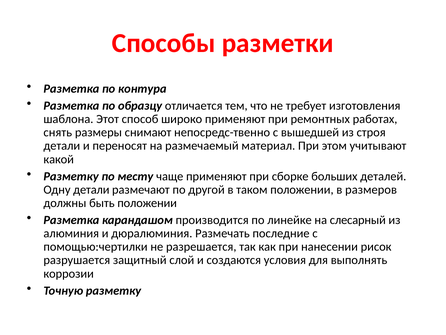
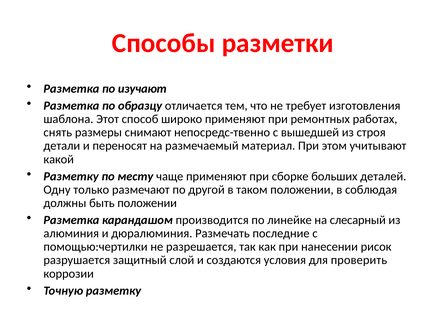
контура: контура -> изучают (142, 89)
Одну детали: детали -> только (91, 189)
размеров: размеров -> соблюдая (371, 189)
выполнять: выполнять -> проверить (359, 260)
